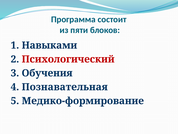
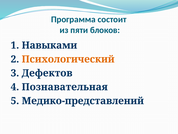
Психологический colour: red -> orange (68, 59)
Обучения: Обучения -> Дефектов (47, 73)
Медико-формирование: Медико-формирование -> Медико-представлений (83, 101)
